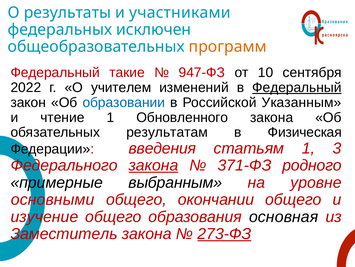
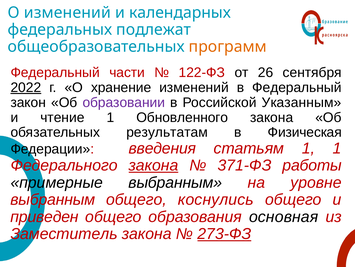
О результаты: результаты -> изменений (67, 13)
участниками: участниками -> календарных (180, 13)
исключен: исключен -> подлежат (154, 30)
такие: такие -> части (127, 72)
947-ФЗ: 947-ФЗ -> 122-ФЗ (202, 72)
10: 10 -> 26 (266, 72)
2022 underline: none -> present (26, 87)
учителем: учителем -> хранение (121, 87)
Федеральный underline: present -> none (297, 87)
образовании colour: blue -> purple (124, 102)
1 3: 3 -> 1 (337, 148)
родного: родного -> работы (312, 165)
основными: основными -> выбранным (53, 199)
окончании: окончании -> коснулись (216, 199)
изучение: изучение -> приведен (45, 216)
